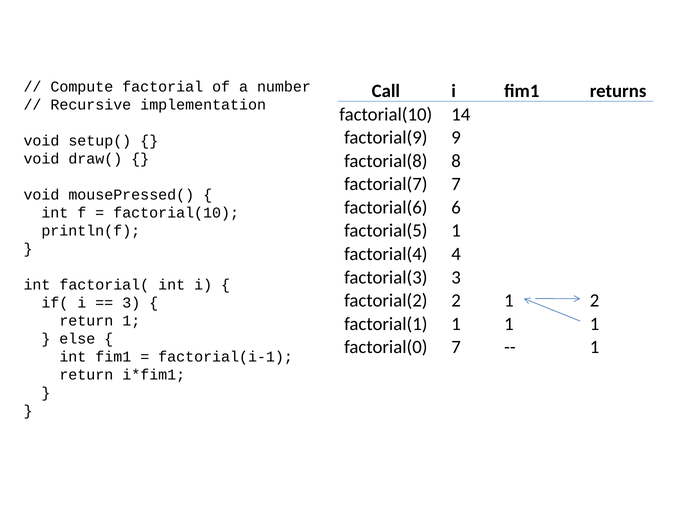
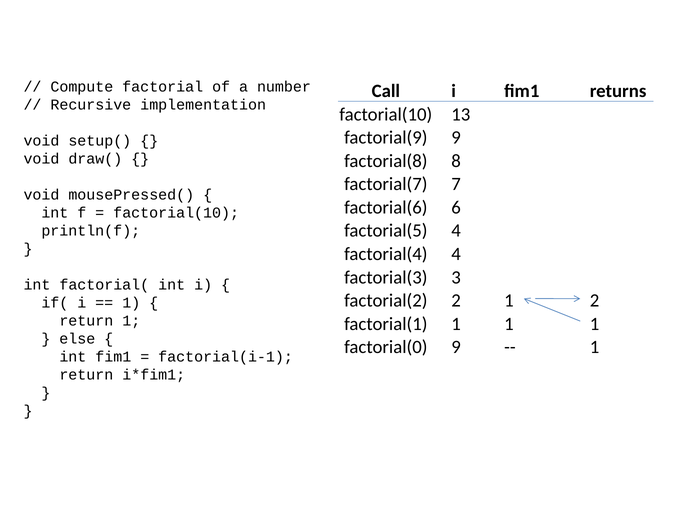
14: 14 -> 13 (461, 114)
factorial(5 1: 1 -> 4 (456, 231)
3: 3 -> 1 (131, 303)
factorial(0 7: 7 -> 9 (456, 347)
